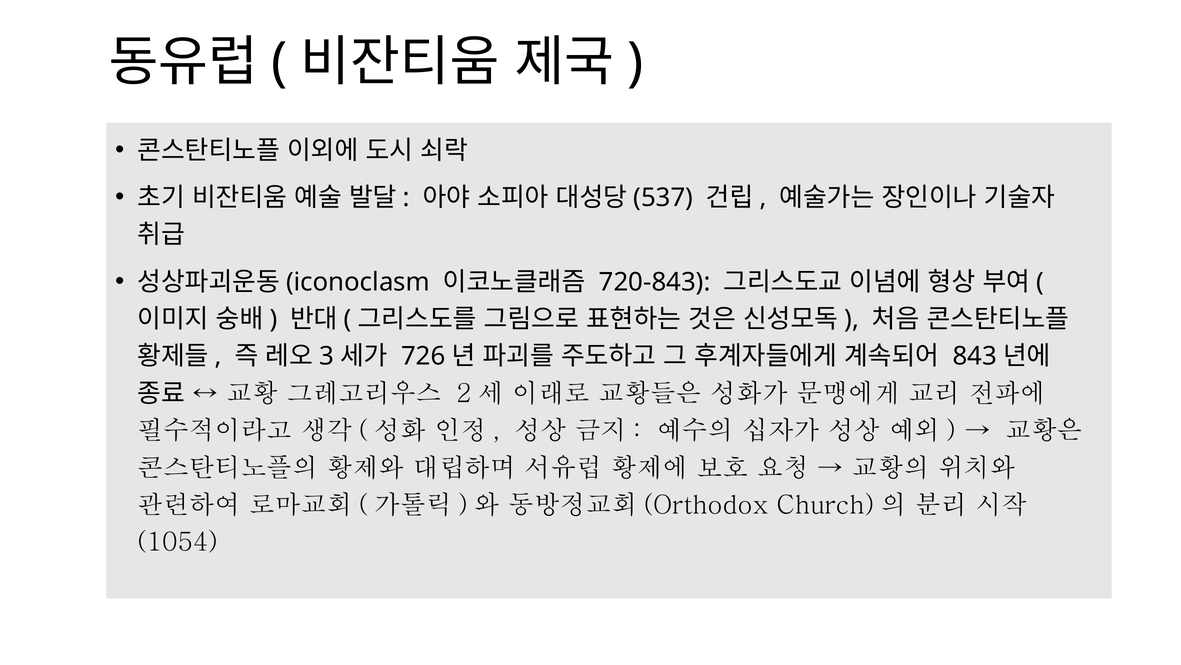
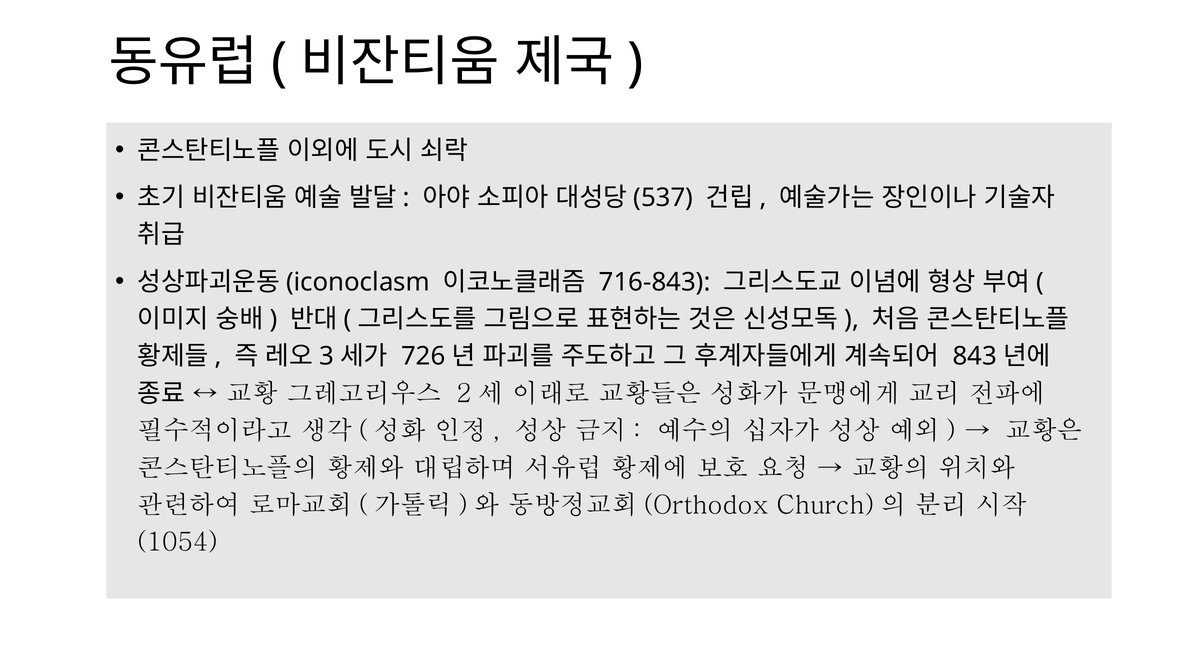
720-843: 720-843 -> 716-843 (655, 282)
